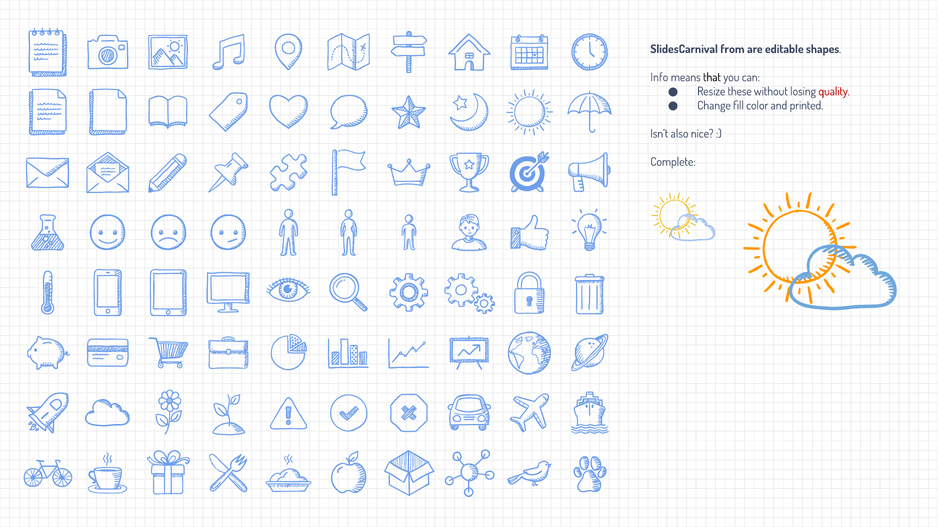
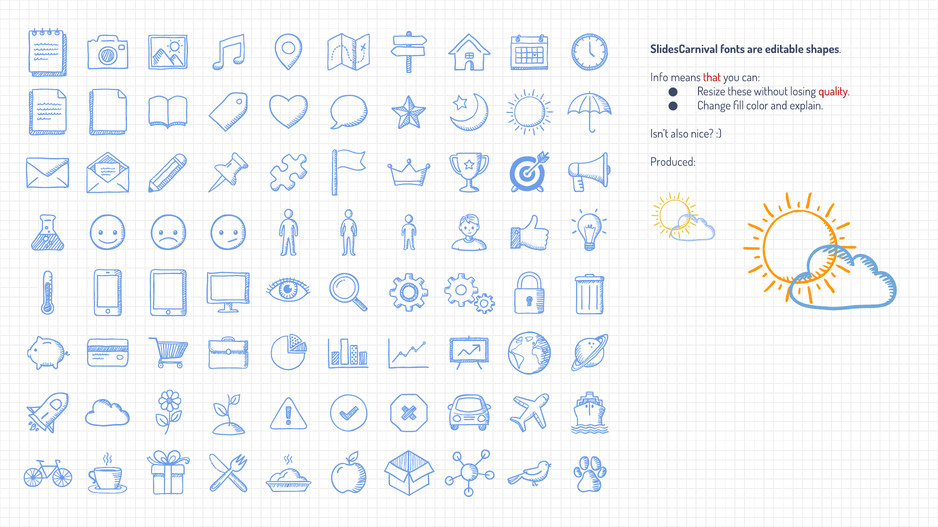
from: from -> fonts (733, 49)
that colour: black -> red (712, 77)
printed: printed -> explain (806, 106)
Complete: Complete -> Produced (673, 162)
